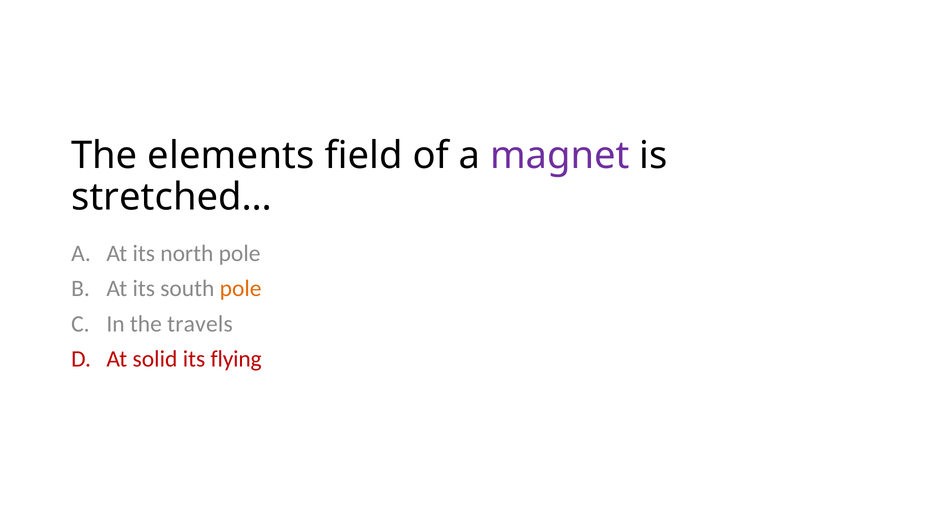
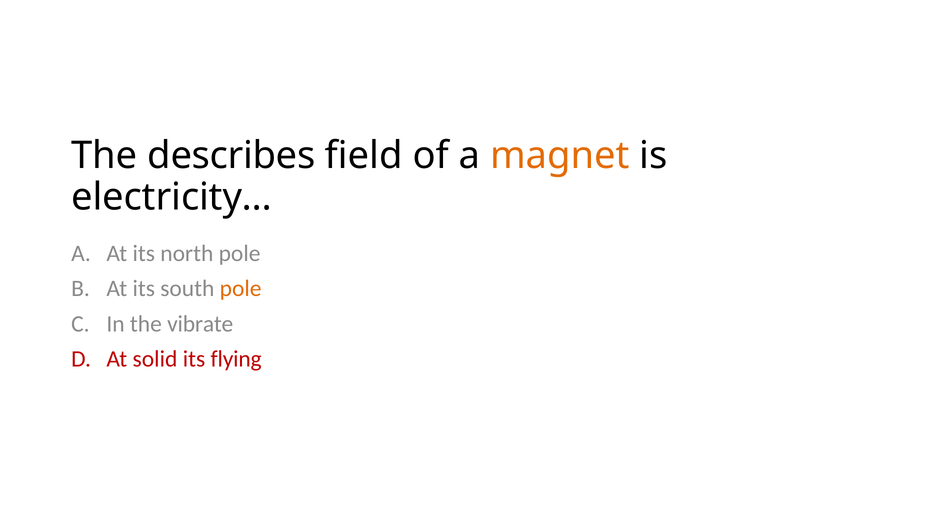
elements: elements -> describes (231, 156)
magnet colour: purple -> orange (560, 156)
stretched…: stretched… -> electricity… (172, 197)
travels: travels -> vibrate (200, 324)
